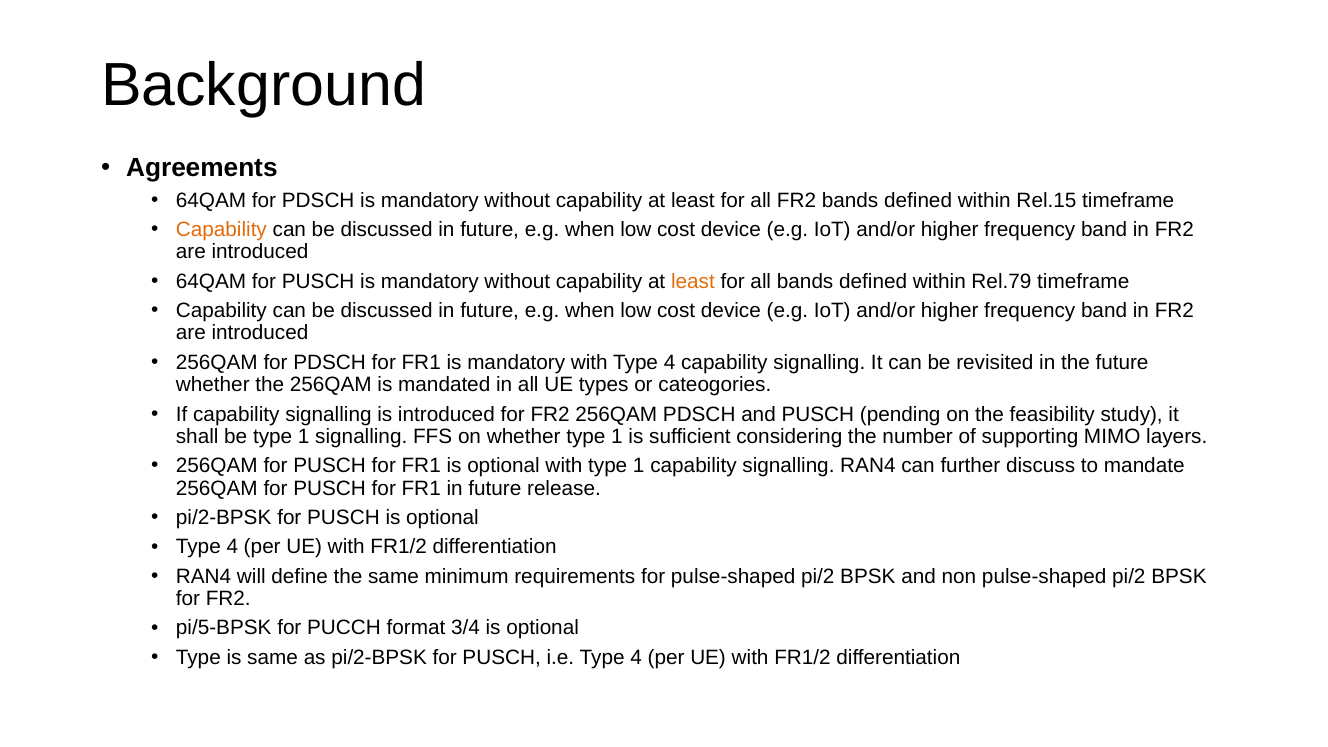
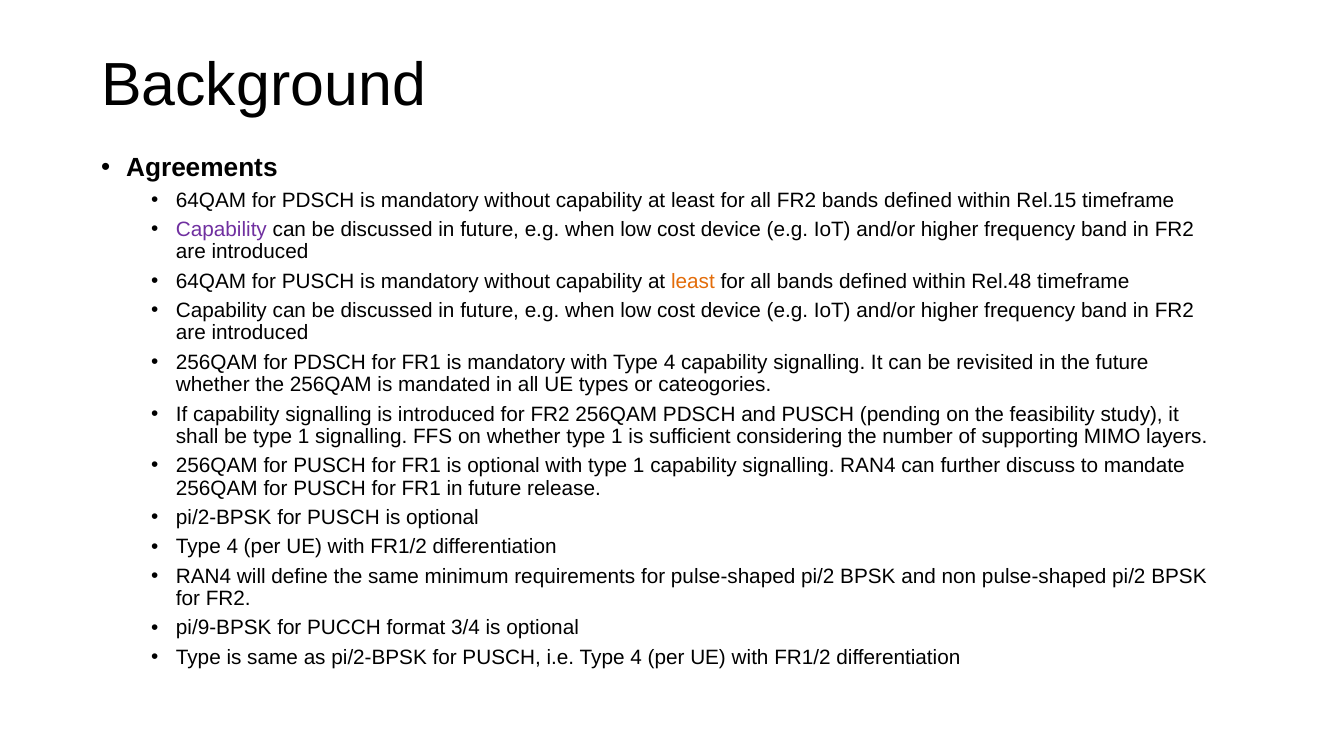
Capability colour: orange -> purple (221, 230)
Rel.79: Rel.79 -> Rel.48 (1001, 281)
pi/5-BPSK: pi/5-BPSK -> pi/9-BPSK (224, 628)
